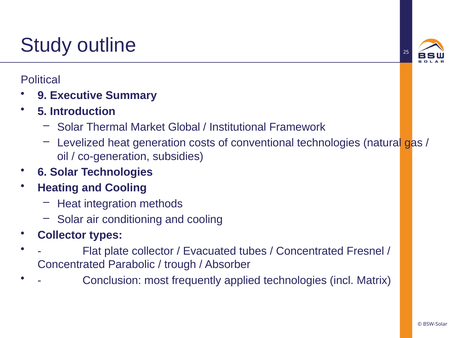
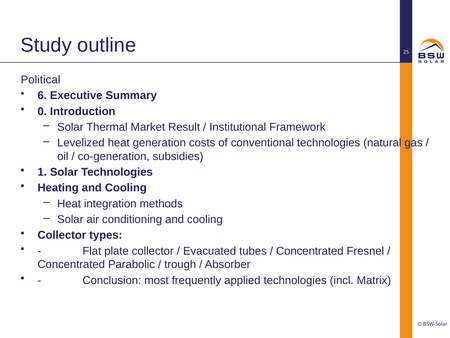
9: 9 -> 6 (42, 95)
5: 5 -> 0 (42, 111)
Global: Global -> Result (184, 127)
6: 6 -> 1 (42, 172)
